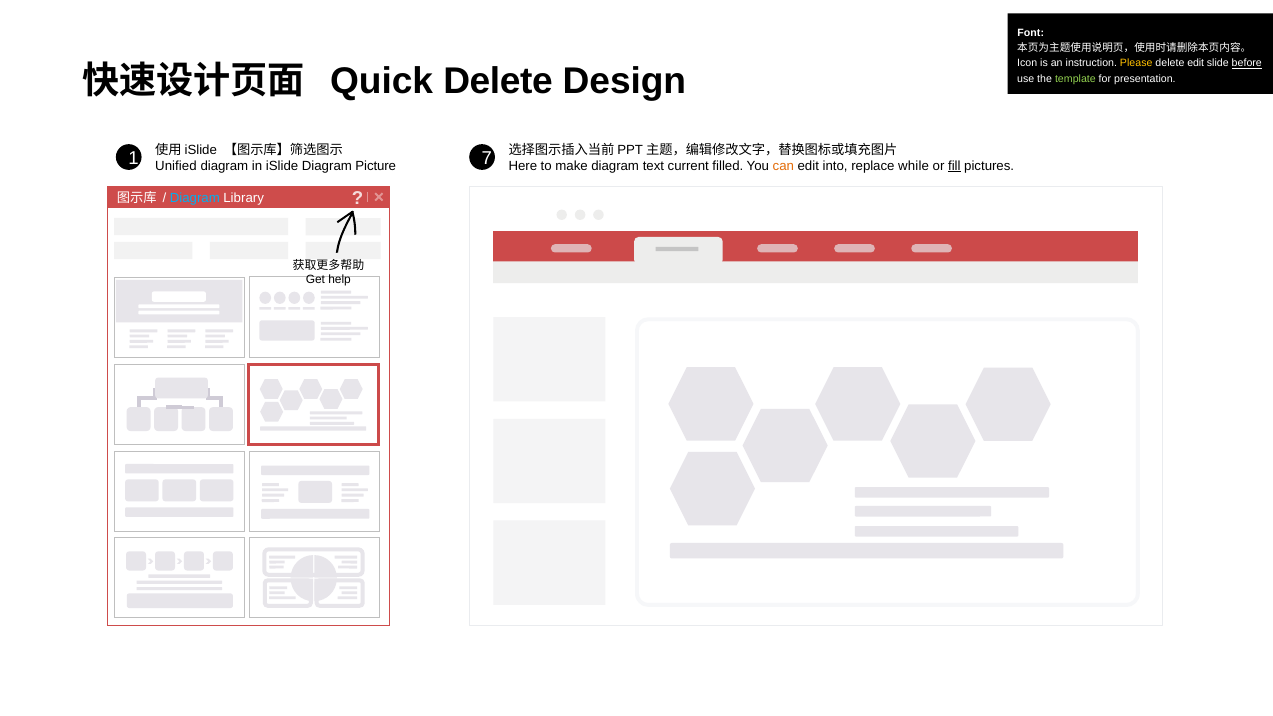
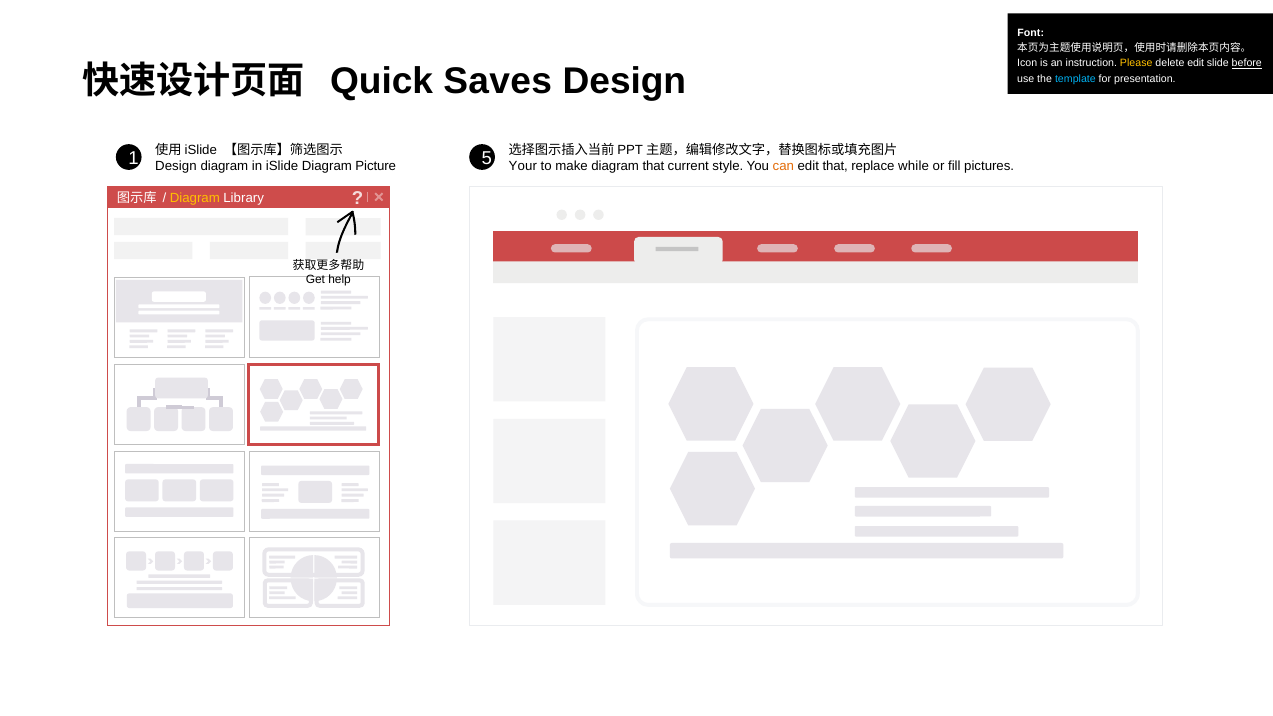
Quick Delete: Delete -> Saves (498, 81)
template colour: light green -> light blue (1075, 79)
7: 7 -> 5 (487, 158)
Unified: Unified -> Design (176, 166)
Here: Here -> Your (523, 166)
diagram text: text -> that (653, 166)
filled: filled -> style (728, 166)
edit into: into -> that (835, 166)
fill underline: present -> none (954, 166)
Diagram colour: light blue -> yellow (195, 198)
